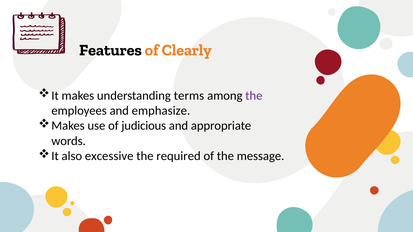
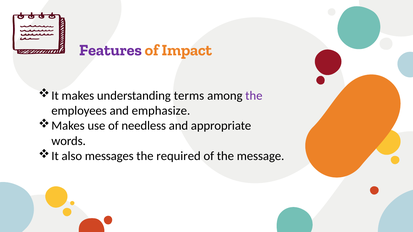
Features colour: black -> purple (110, 50)
Clearly: Clearly -> Impact (187, 50)
judicious: judicious -> needless (144, 126)
excessive: excessive -> messages (109, 156)
